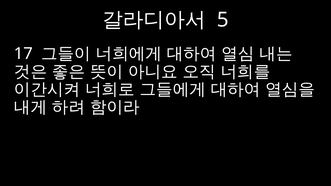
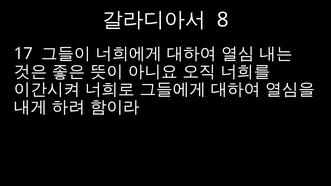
5: 5 -> 8 (223, 20)
